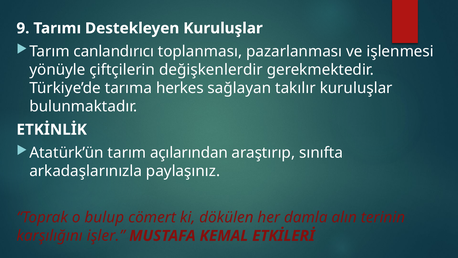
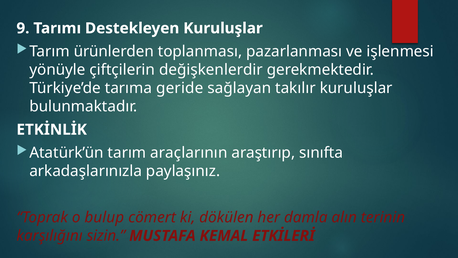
canlandırıcı: canlandırıcı -> ürünlerden (114, 51)
herkes: herkes -> geride (180, 88)
açılarından: açılarından -> araçlarının (189, 153)
işler: işler -> sizin (106, 235)
